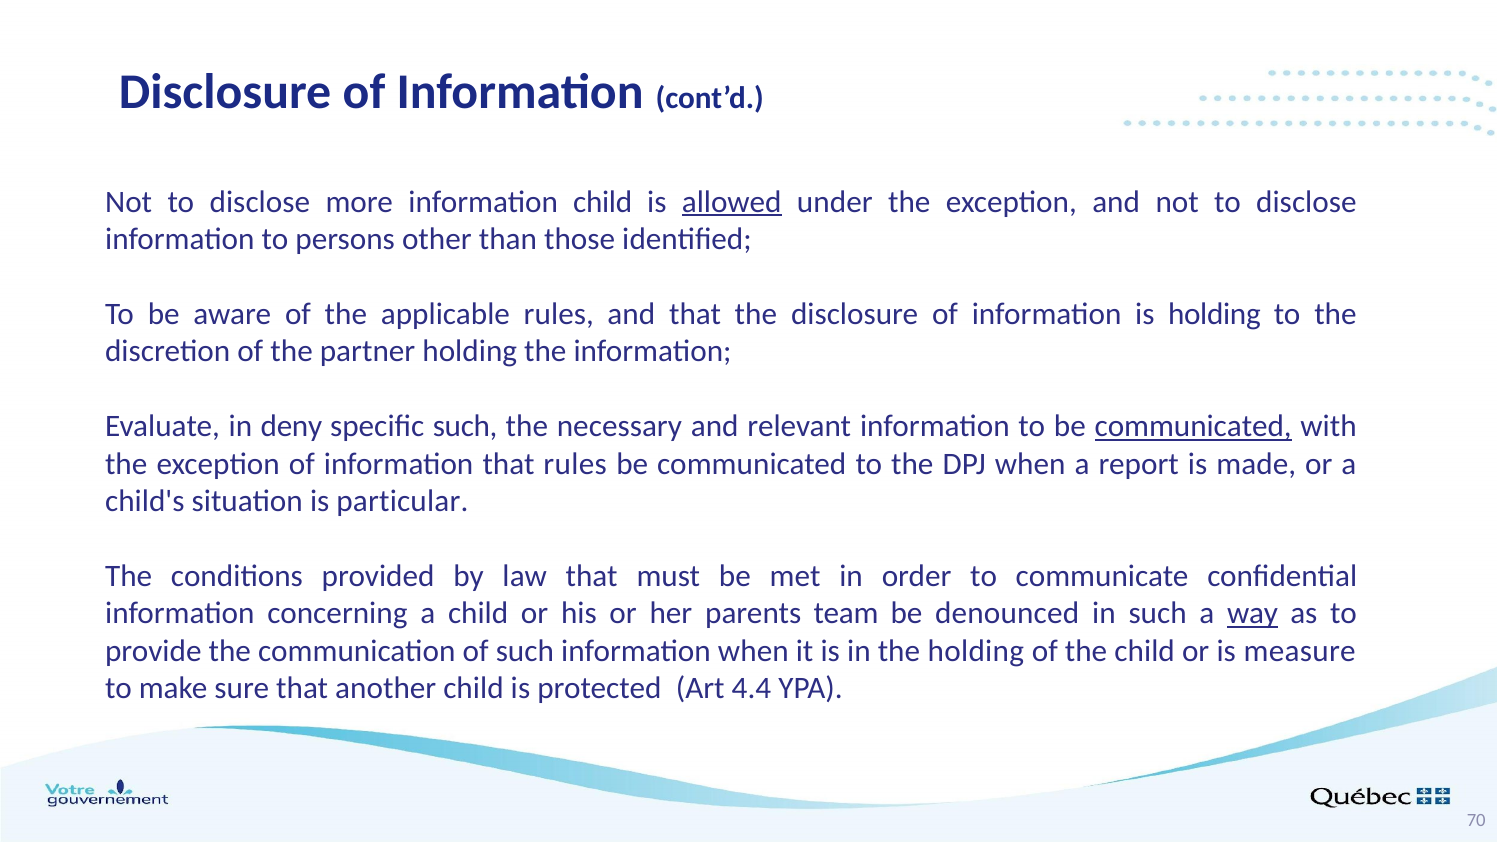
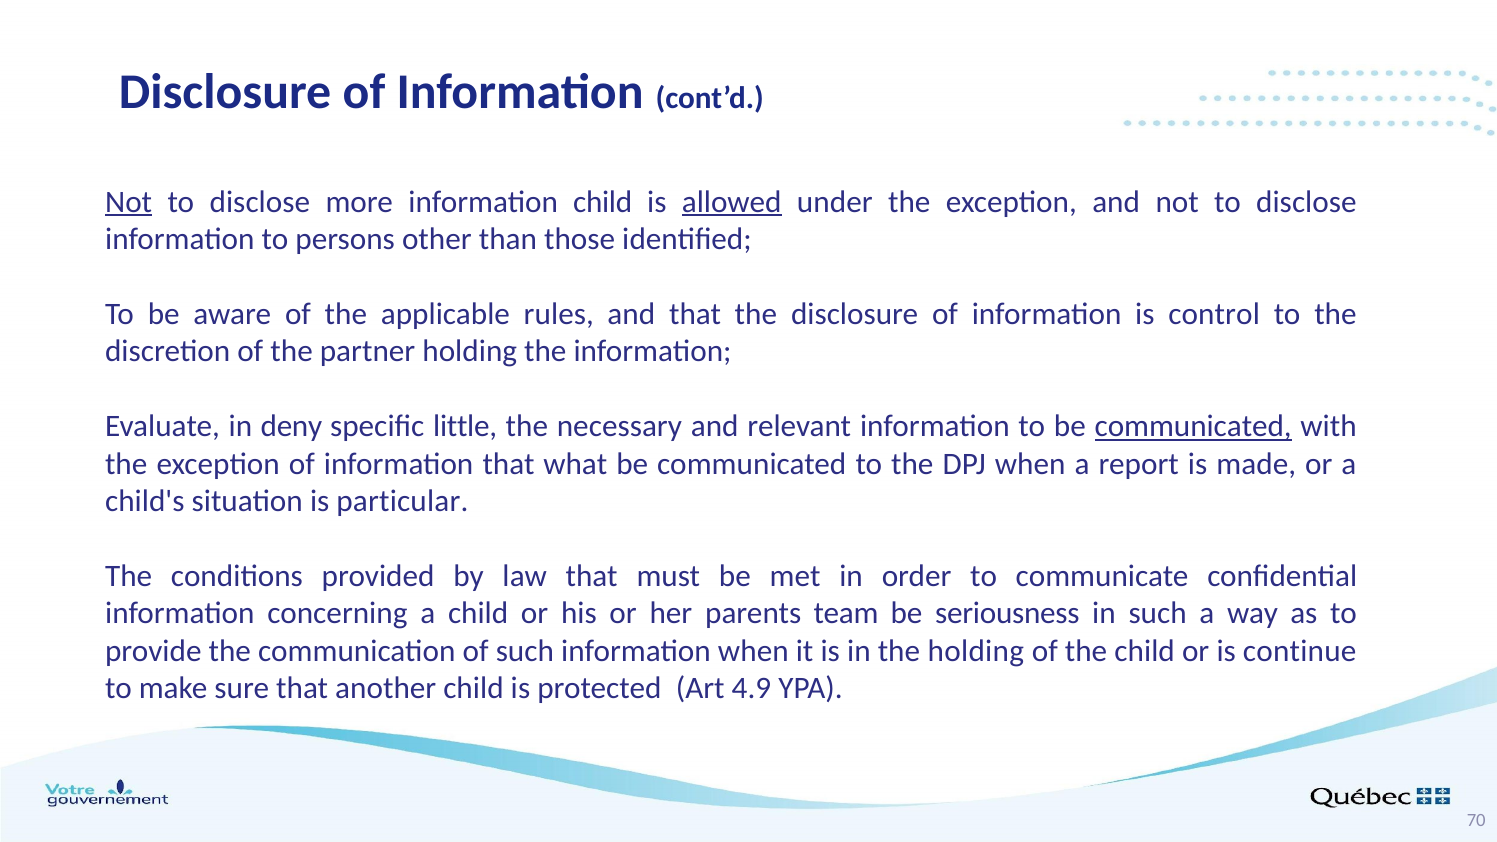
Not underline: none -> present (129, 202)
is holding: holding -> control (1214, 314)
specific such: such -> little (465, 426)
that rules: rules -> what (575, 464)
denounced: denounced -> seriousness (1007, 614)
way underline: present -> none (1253, 614)
measure: measure -> continue (1300, 651)
4.4: 4.4 -> 4.9 (751, 688)
